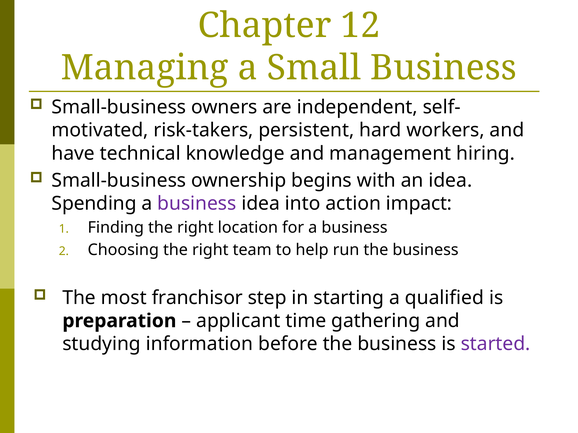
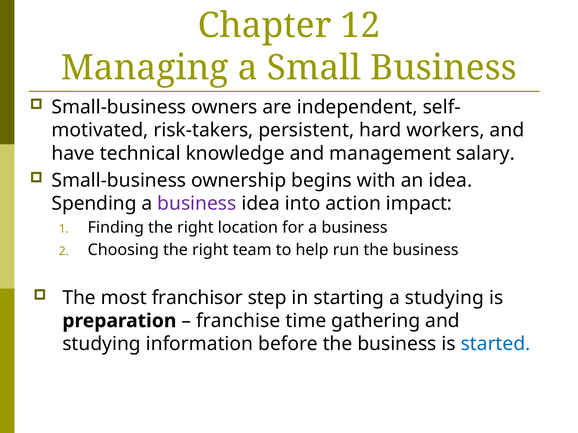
hiring: hiring -> salary (486, 154)
a qualified: qualified -> studying (444, 298)
applicant: applicant -> franchise (238, 321)
started colour: purple -> blue (496, 344)
